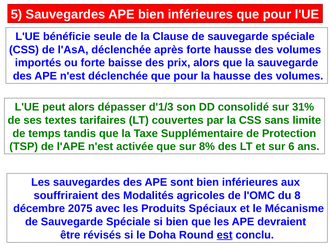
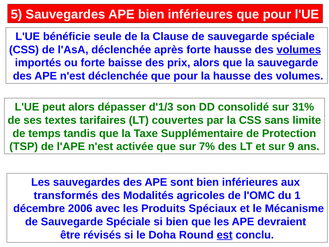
volumes underline: none -> present (299, 50)
8%: 8% -> 7% (207, 146)
6: 6 -> 9 (291, 146)
souffriraient: souffriraient -> transformés (66, 195)
8: 8 -> 1 (297, 195)
2075: 2075 -> 2006 (80, 208)
